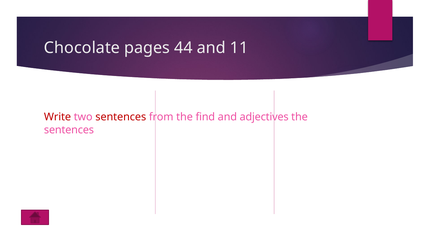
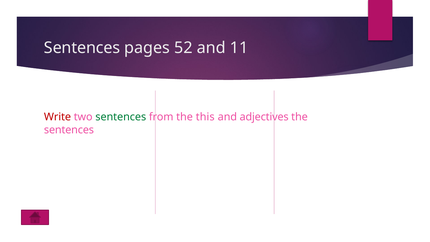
Chocolate: Chocolate -> Sentences (82, 48)
44: 44 -> 52 (183, 48)
sentences colour: red -> green (121, 117)
find: find -> this (205, 117)
